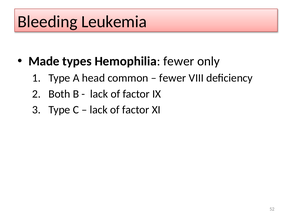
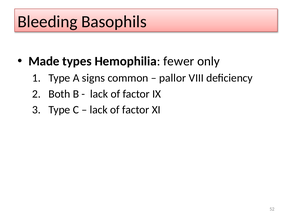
Leukemia: Leukemia -> Basophils (114, 22)
head: head -> signs (93, 78)
fewer: fewer -> pallor (173, 78)
